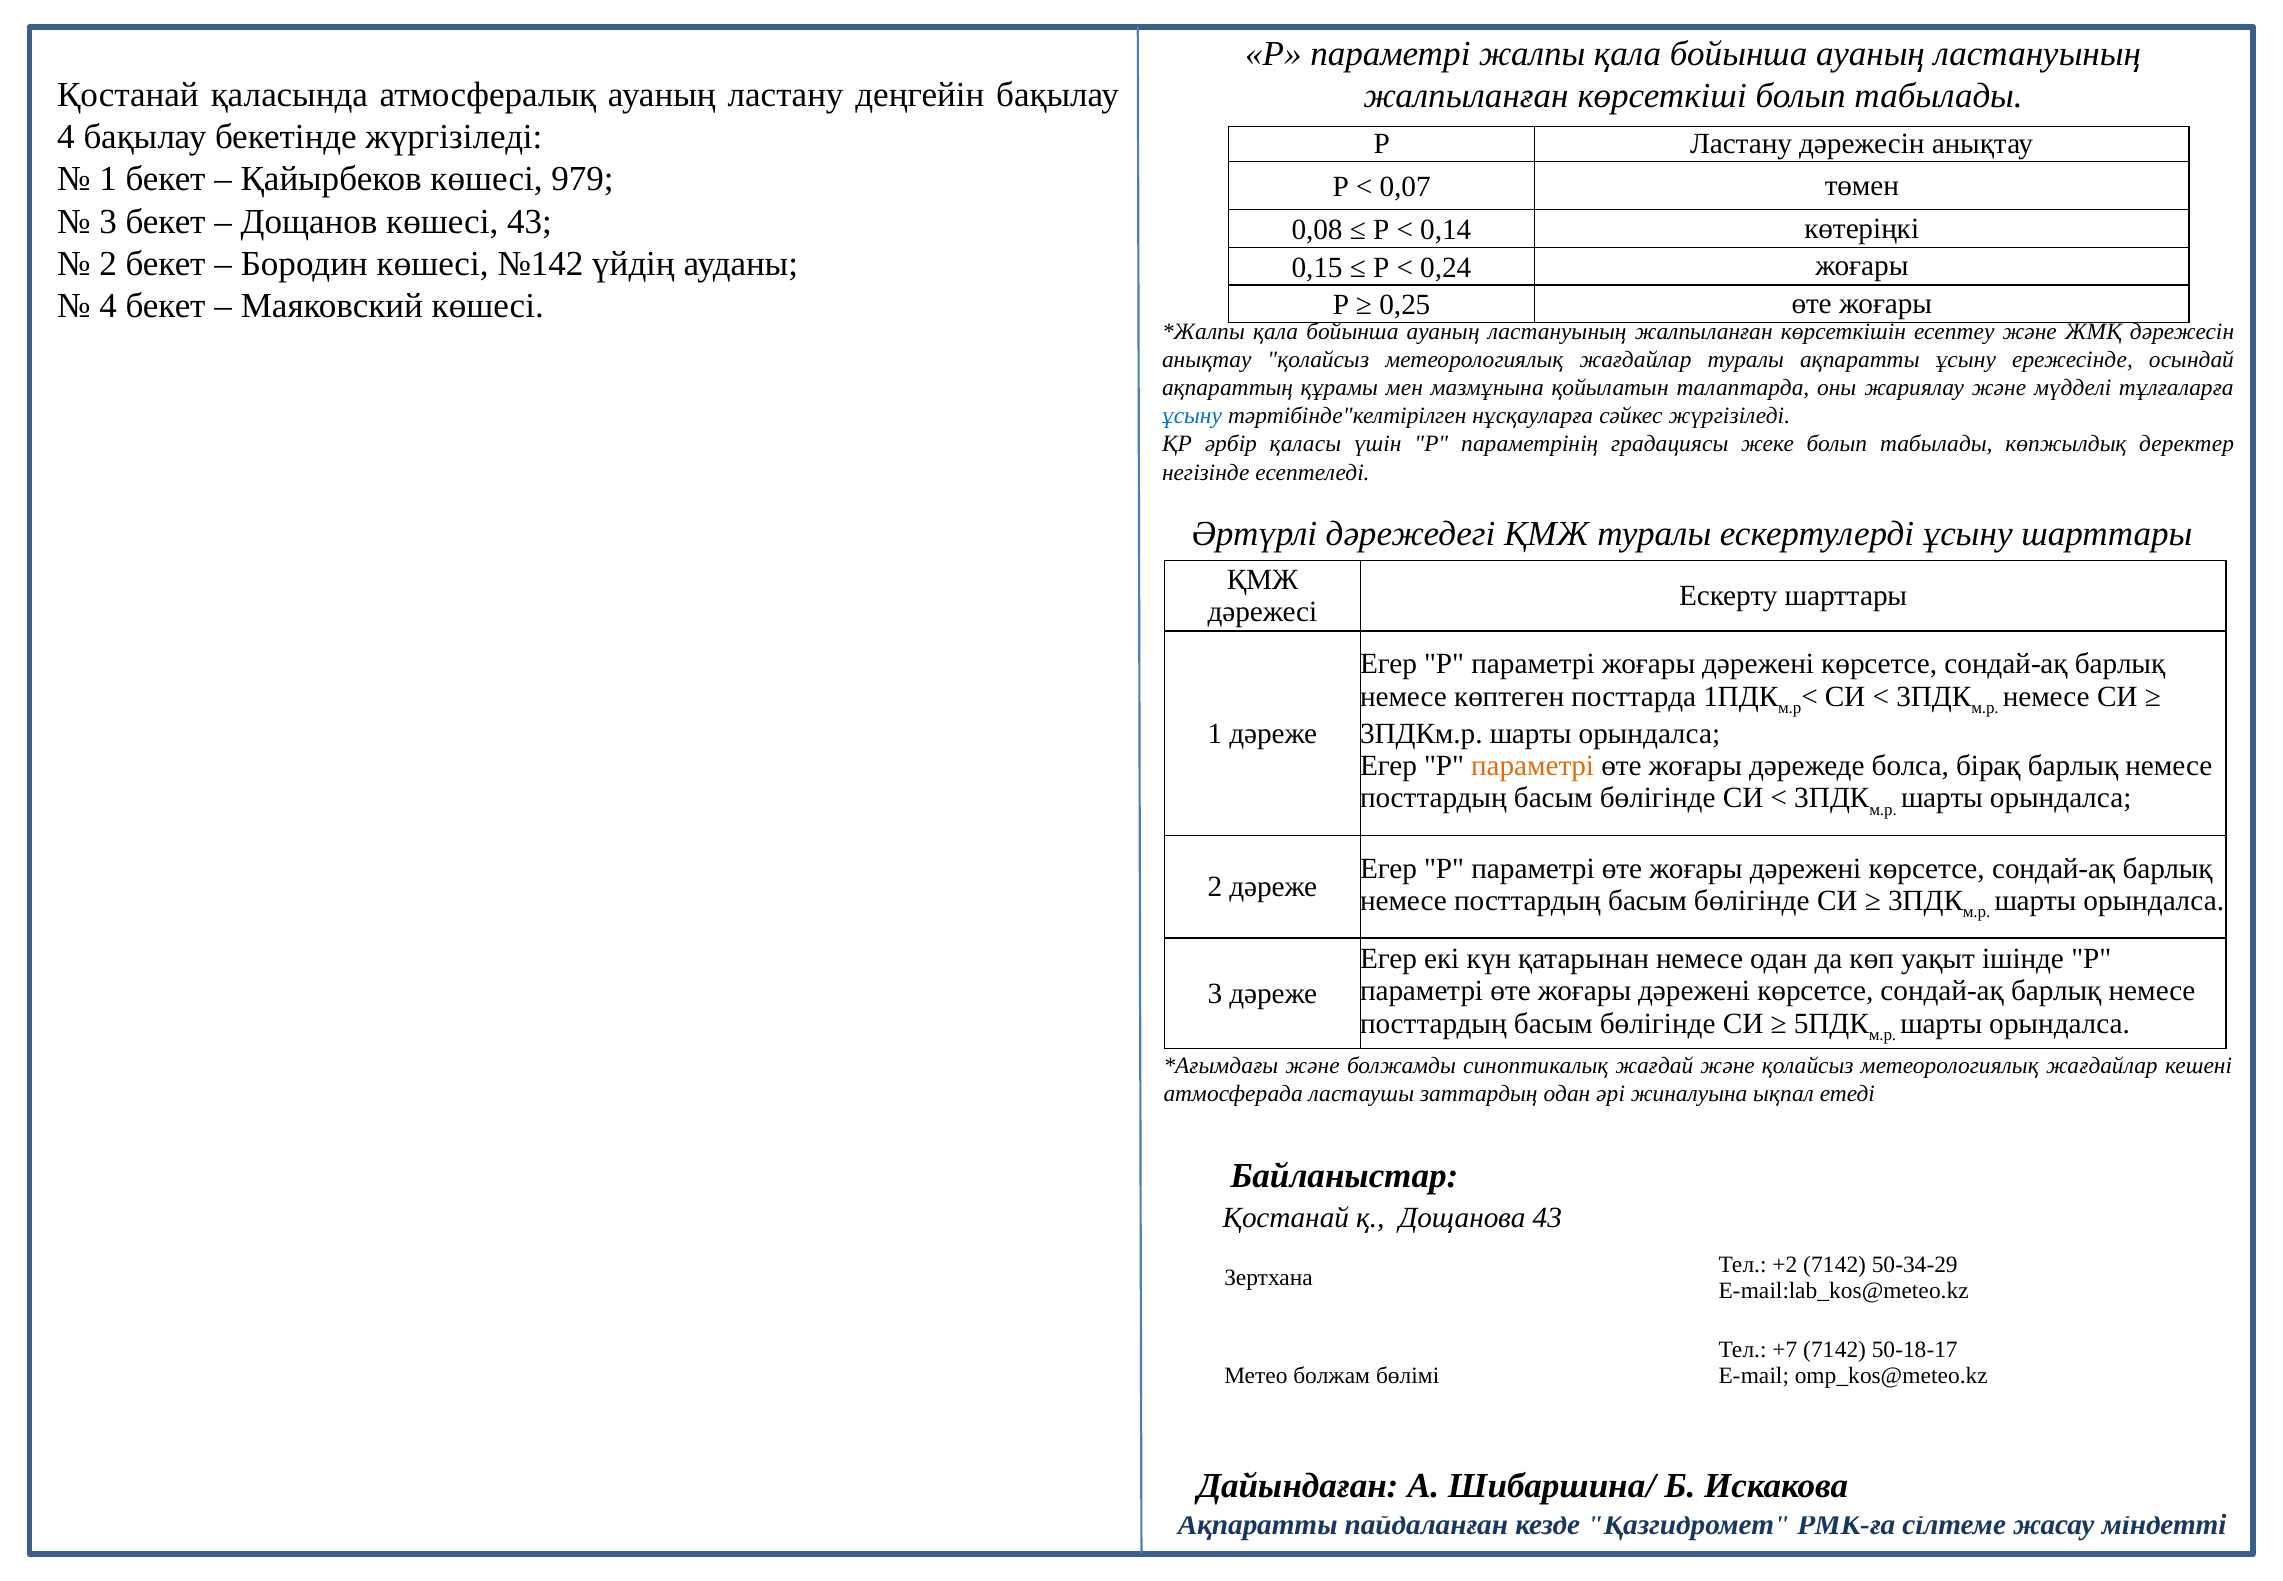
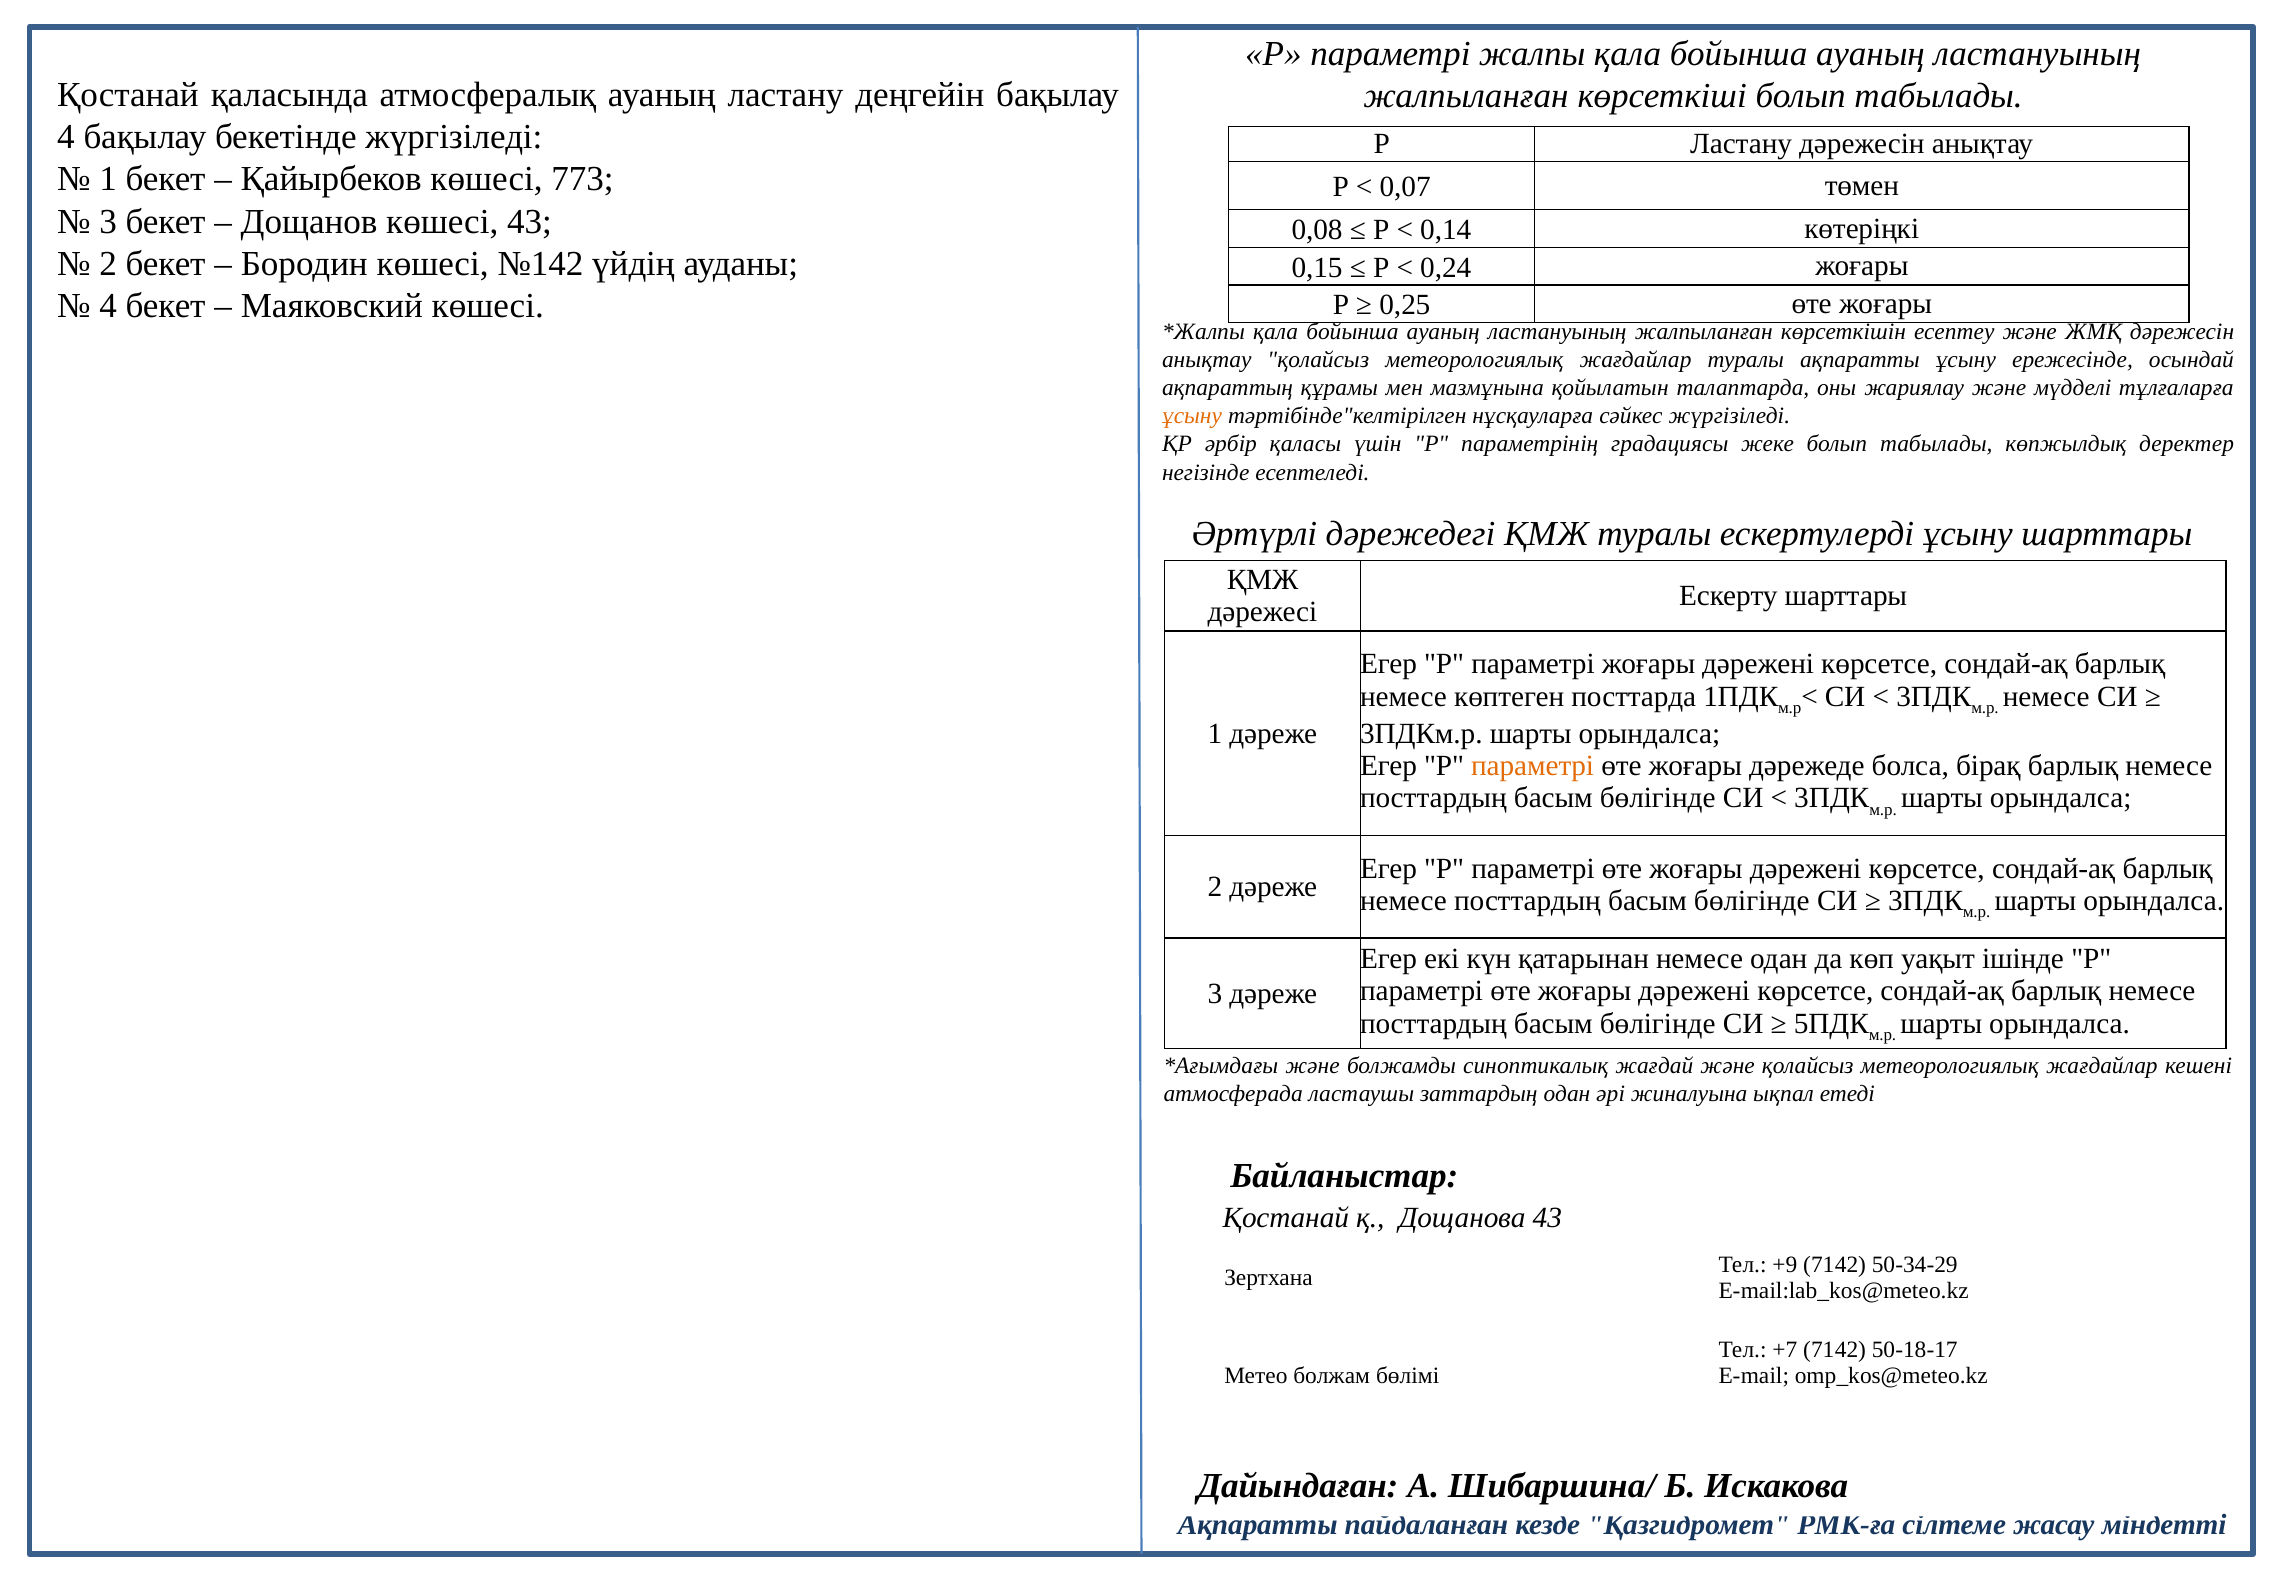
979: 979 -> 773 (583, 179)
ұсыну colour: blue -> orange (1192, 416)
+2: +2 -> +9 (1785, 1265)
